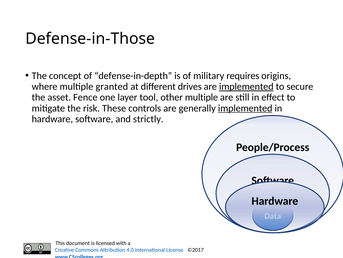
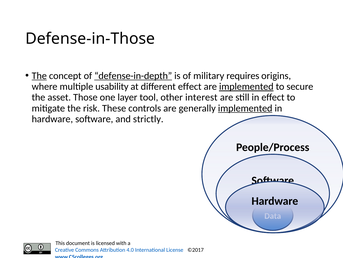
The underline: none -> present (39, 76)
defense-in-depth underline: none -> present (133, 76)
granted: granted -> usability (112, 86)
different drives: drives -> effect (190, 86)
Fence: Fence -> Those (85, 97)
other multiple: multiple -> interest (201, 97)
